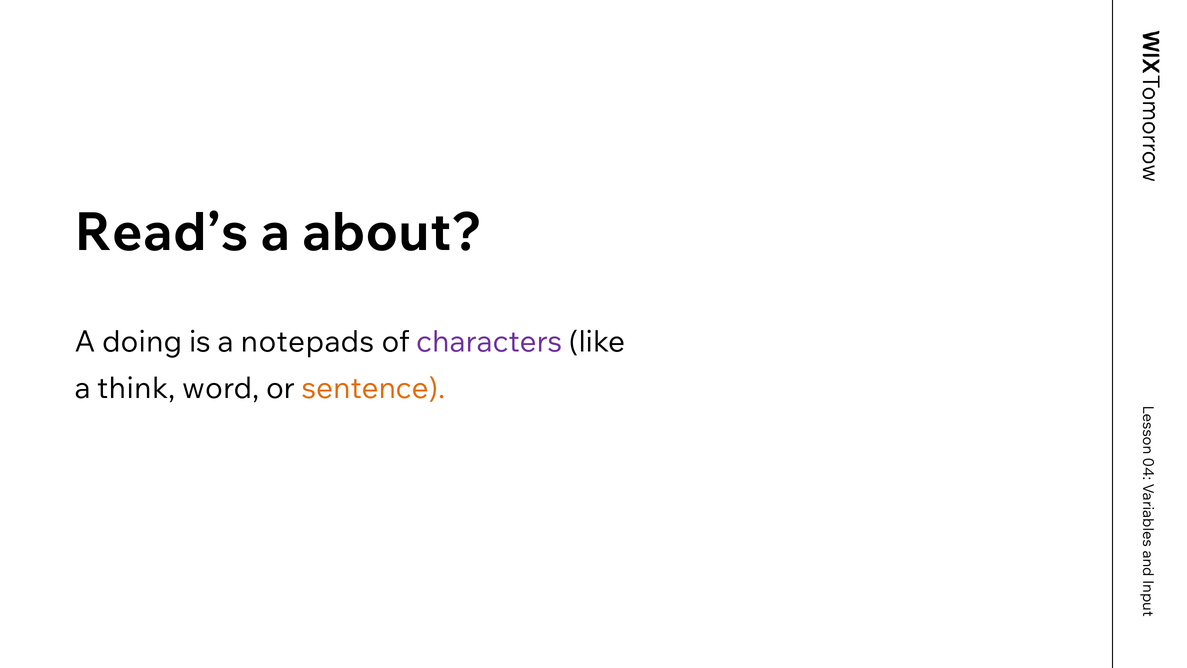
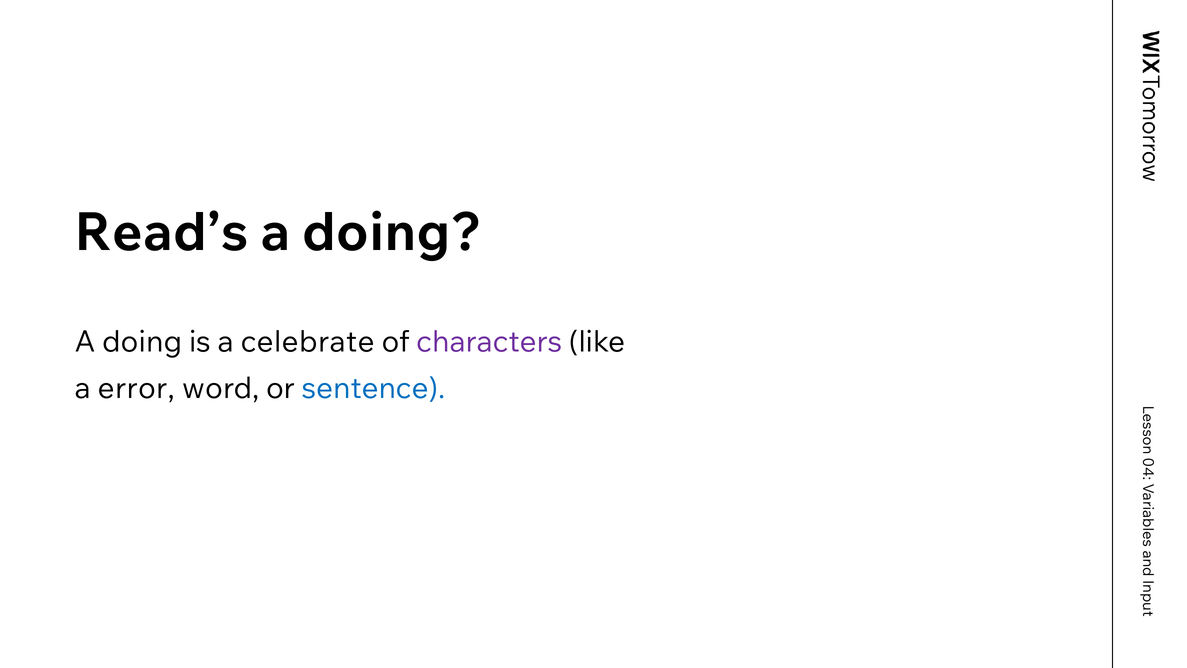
about: about -> doing (392, 233)
notepads: notepads -> celebrate (308, 342)
think: think -> error (136, 388)
sentence colour: orange -> blue (374, 388)
